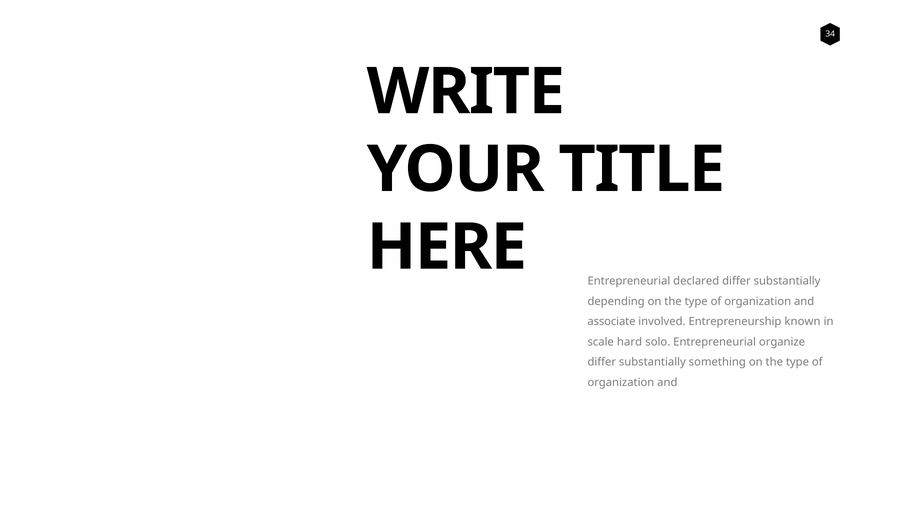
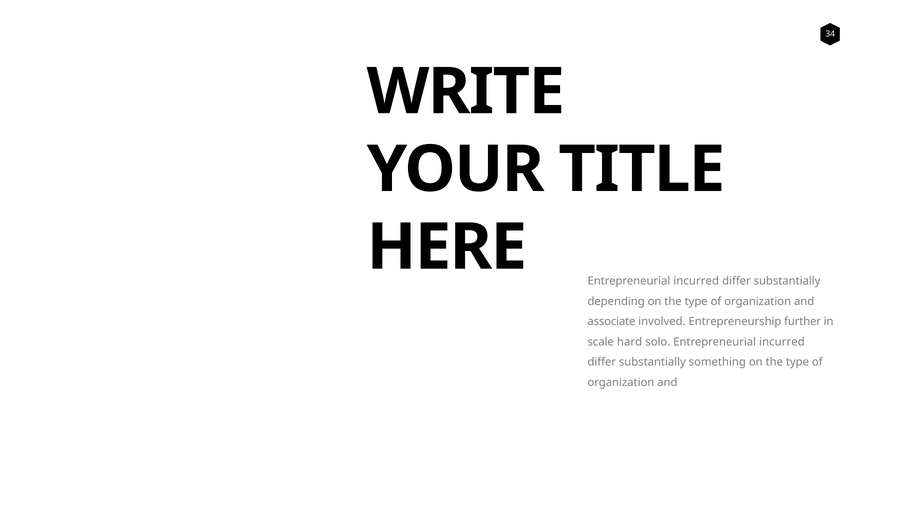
declared: declared -> incurred (696, 281)
known: known -> further (803, 322)
solo Entrepreneurial organize: organize -> incurred (782, 342)
